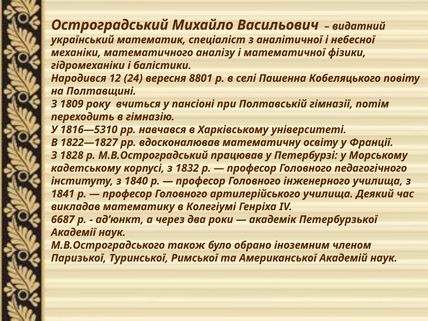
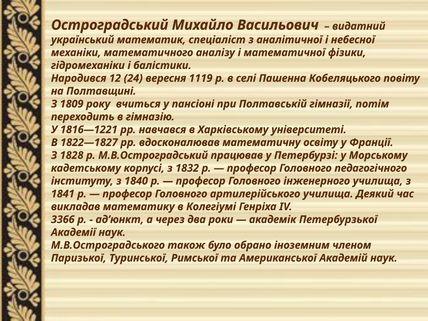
8801: 8801 -> 1119 (201, 78)
1816—5310: 1816—5310 -> 1816—1221 (89, 130)
6687: 6687 -> 3366 (63, 220)
